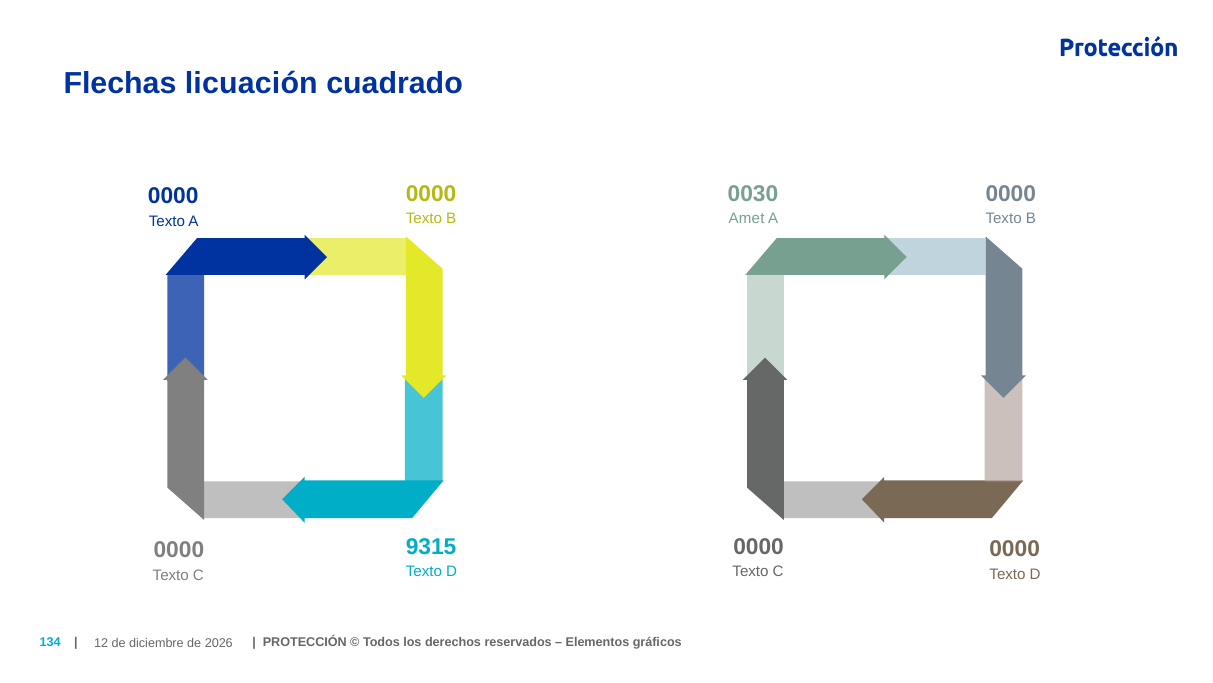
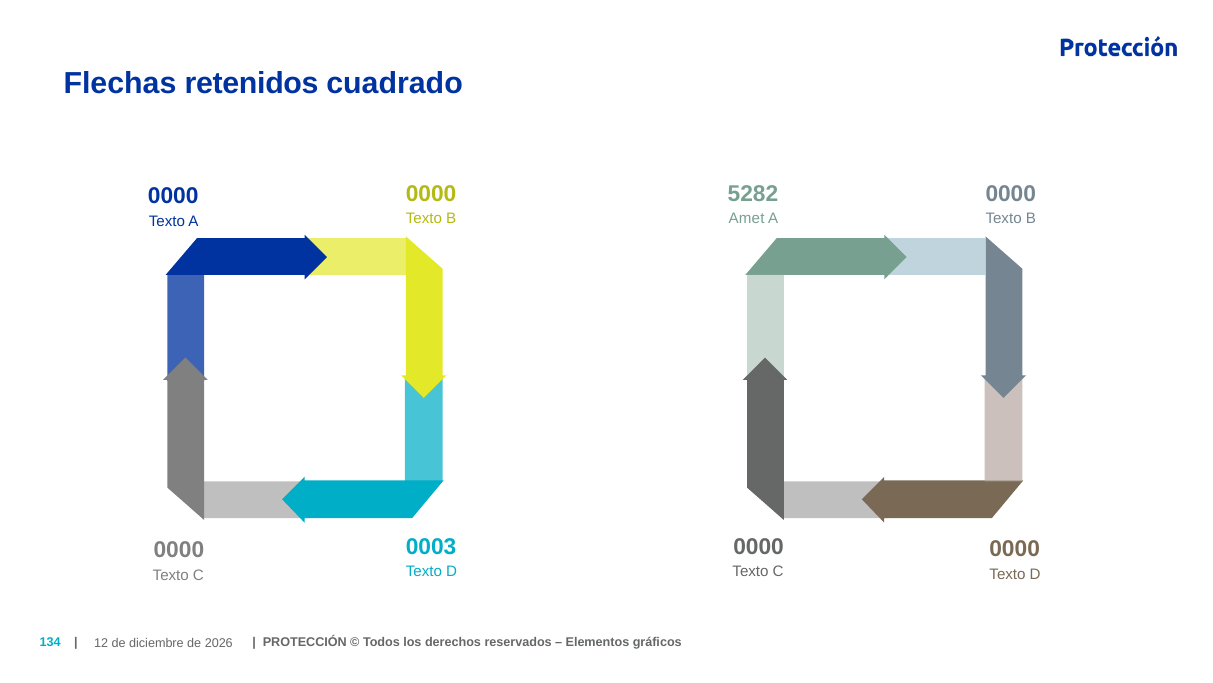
licuación: licuación -> retenidos (252, 83)
0030: 0030 -> 5282 (753, 193)
9315: 9315 -> 0003 (431, 546)
